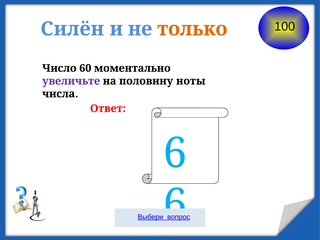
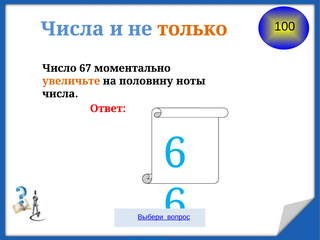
Силён: Силён -> Числа (72, 29)
60: 60 -> 67 (85, 68)
увеличьте colour: purple -> orange (71, 81)
